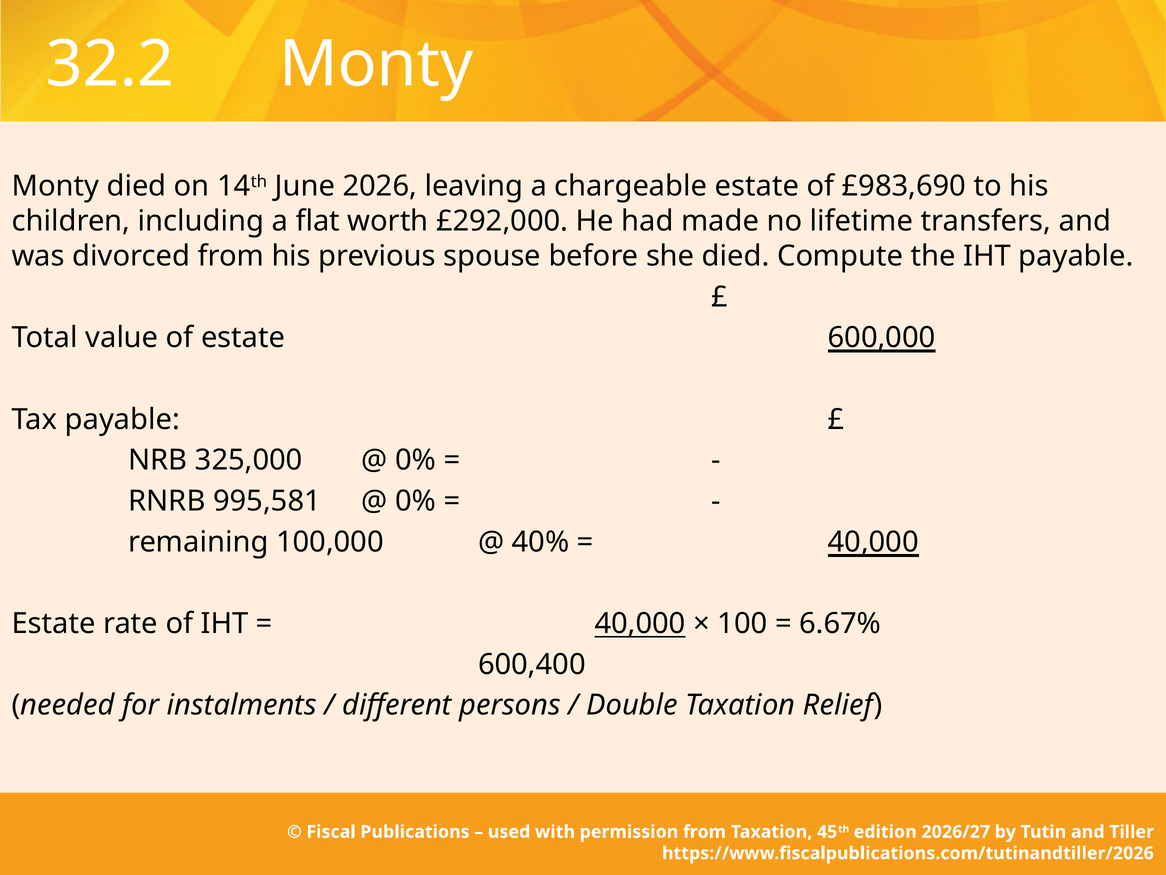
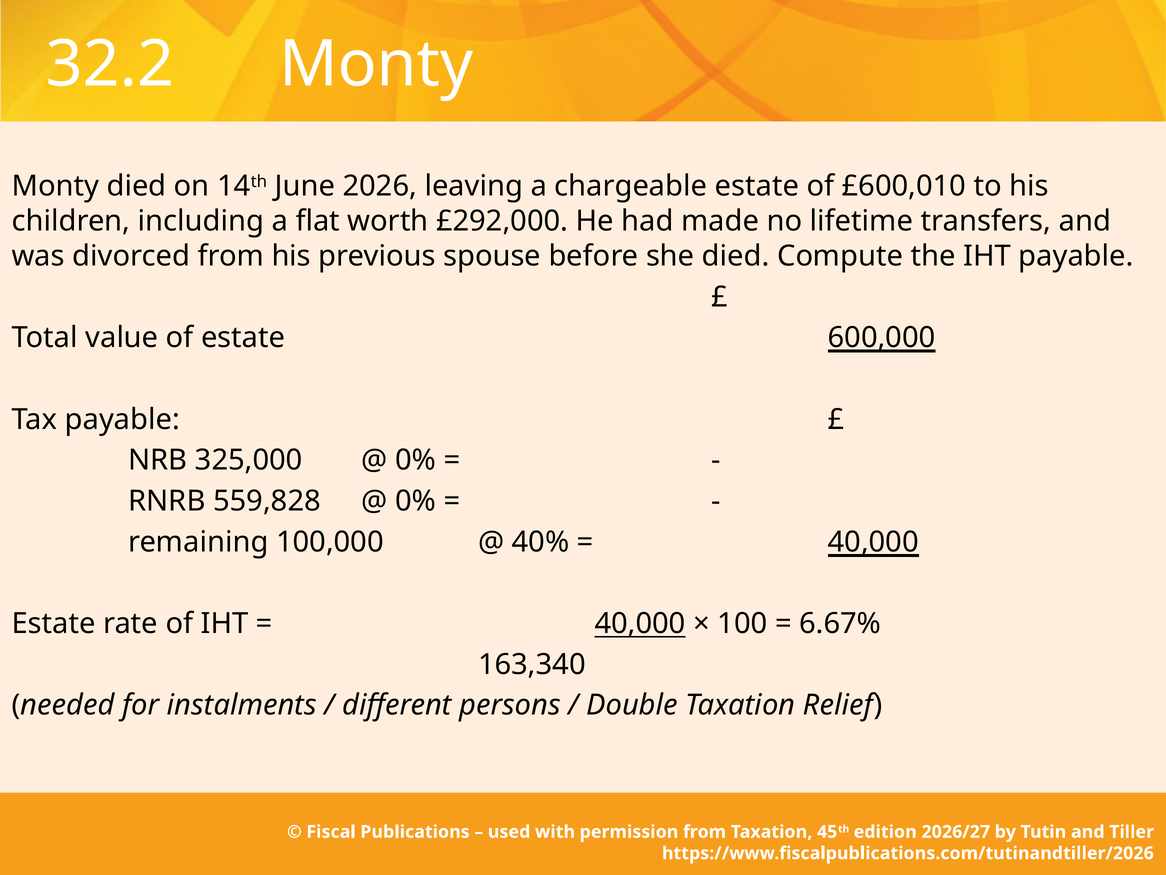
£983,690: £983,690 -> £600,010 (904, 186)
995,581: 995,581 -> 559,828 (267, 501)
600,400: 600,400 -> 163,340 (532, 664)
